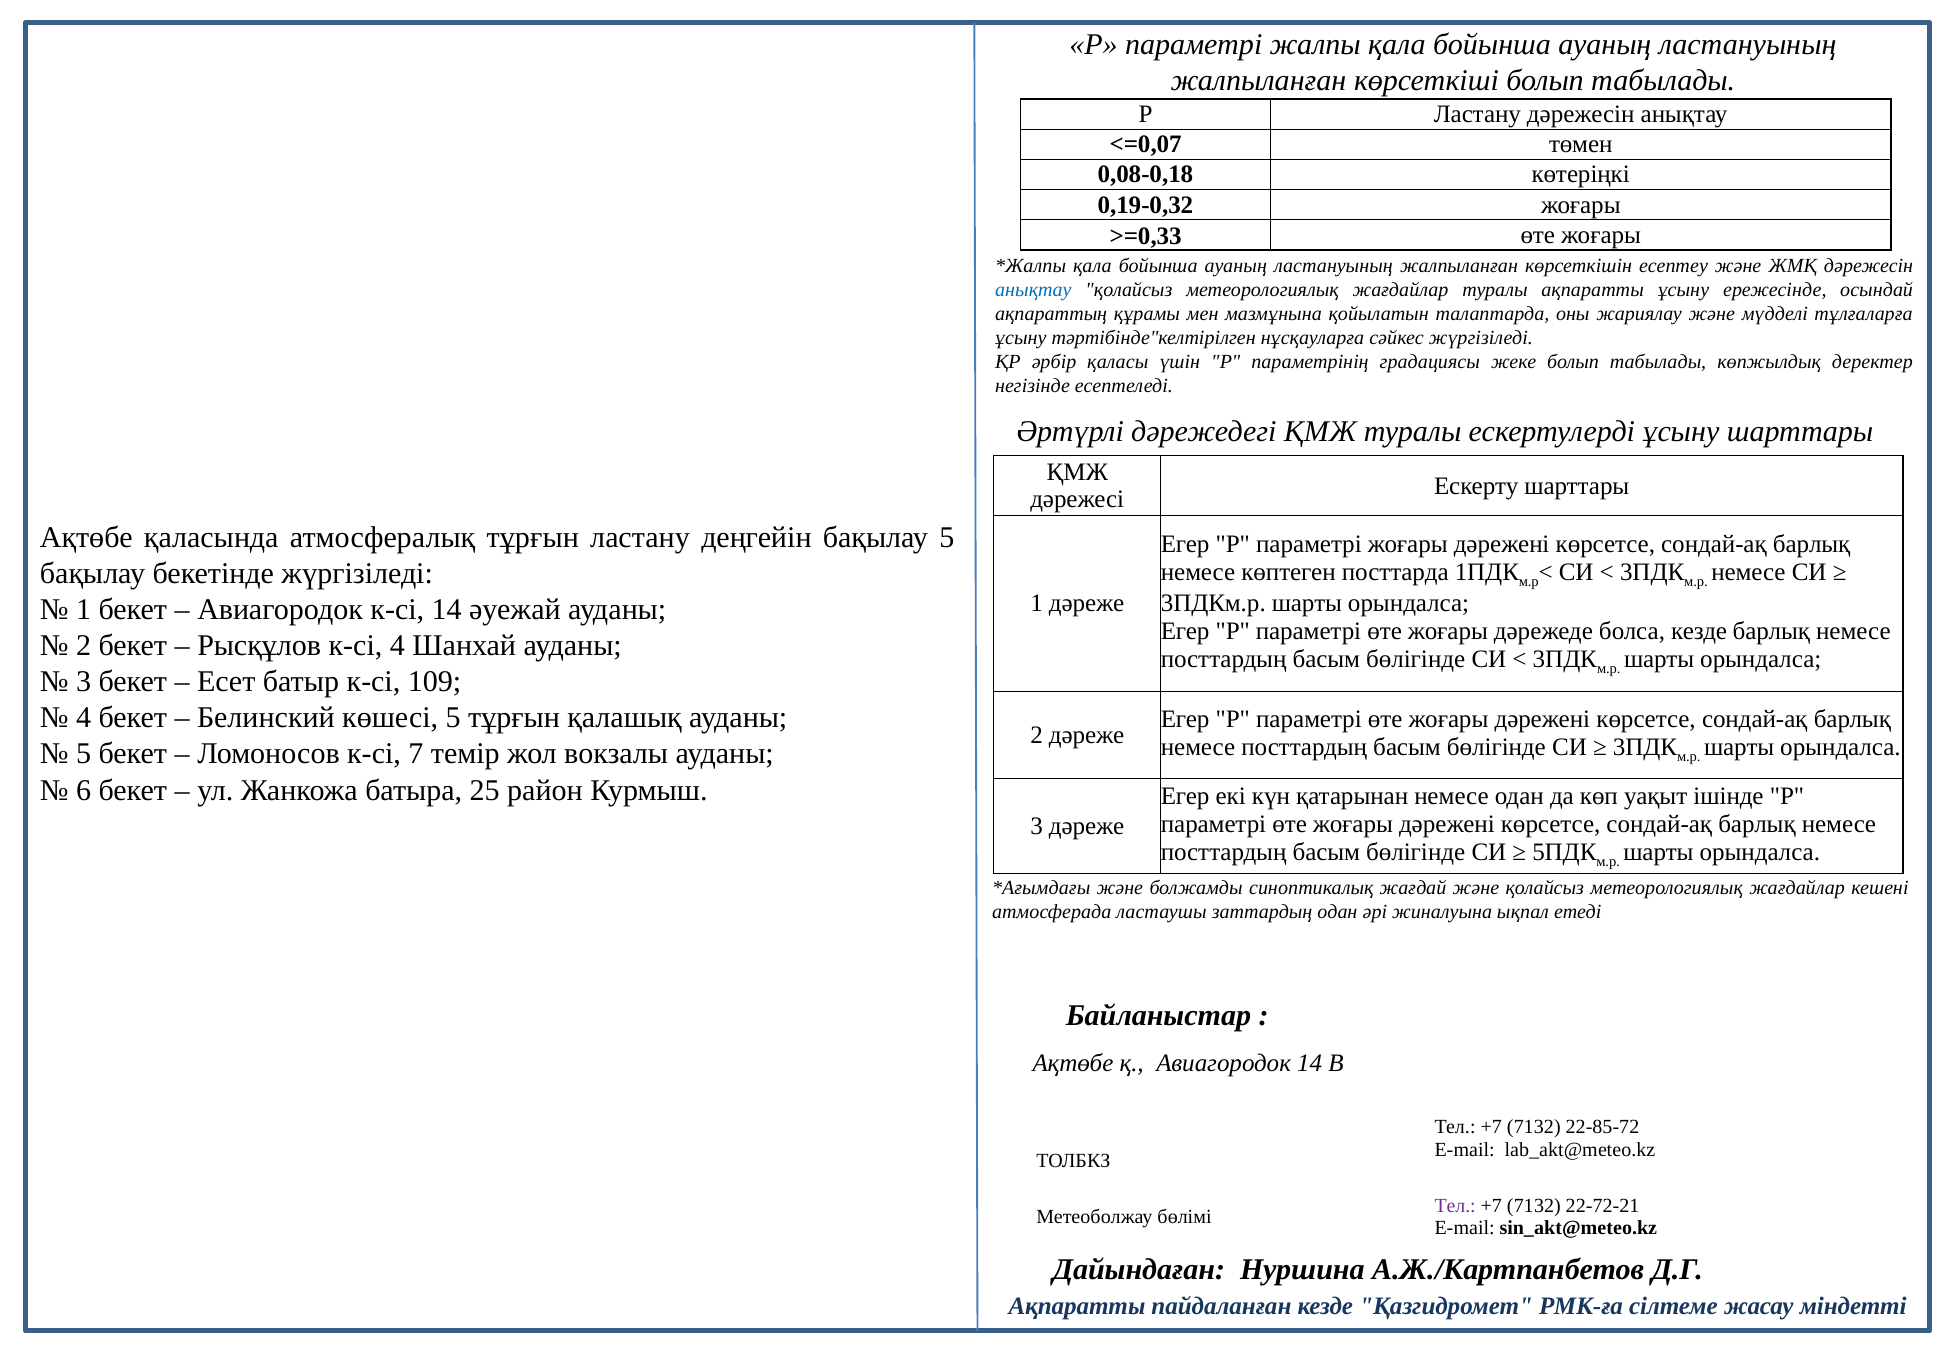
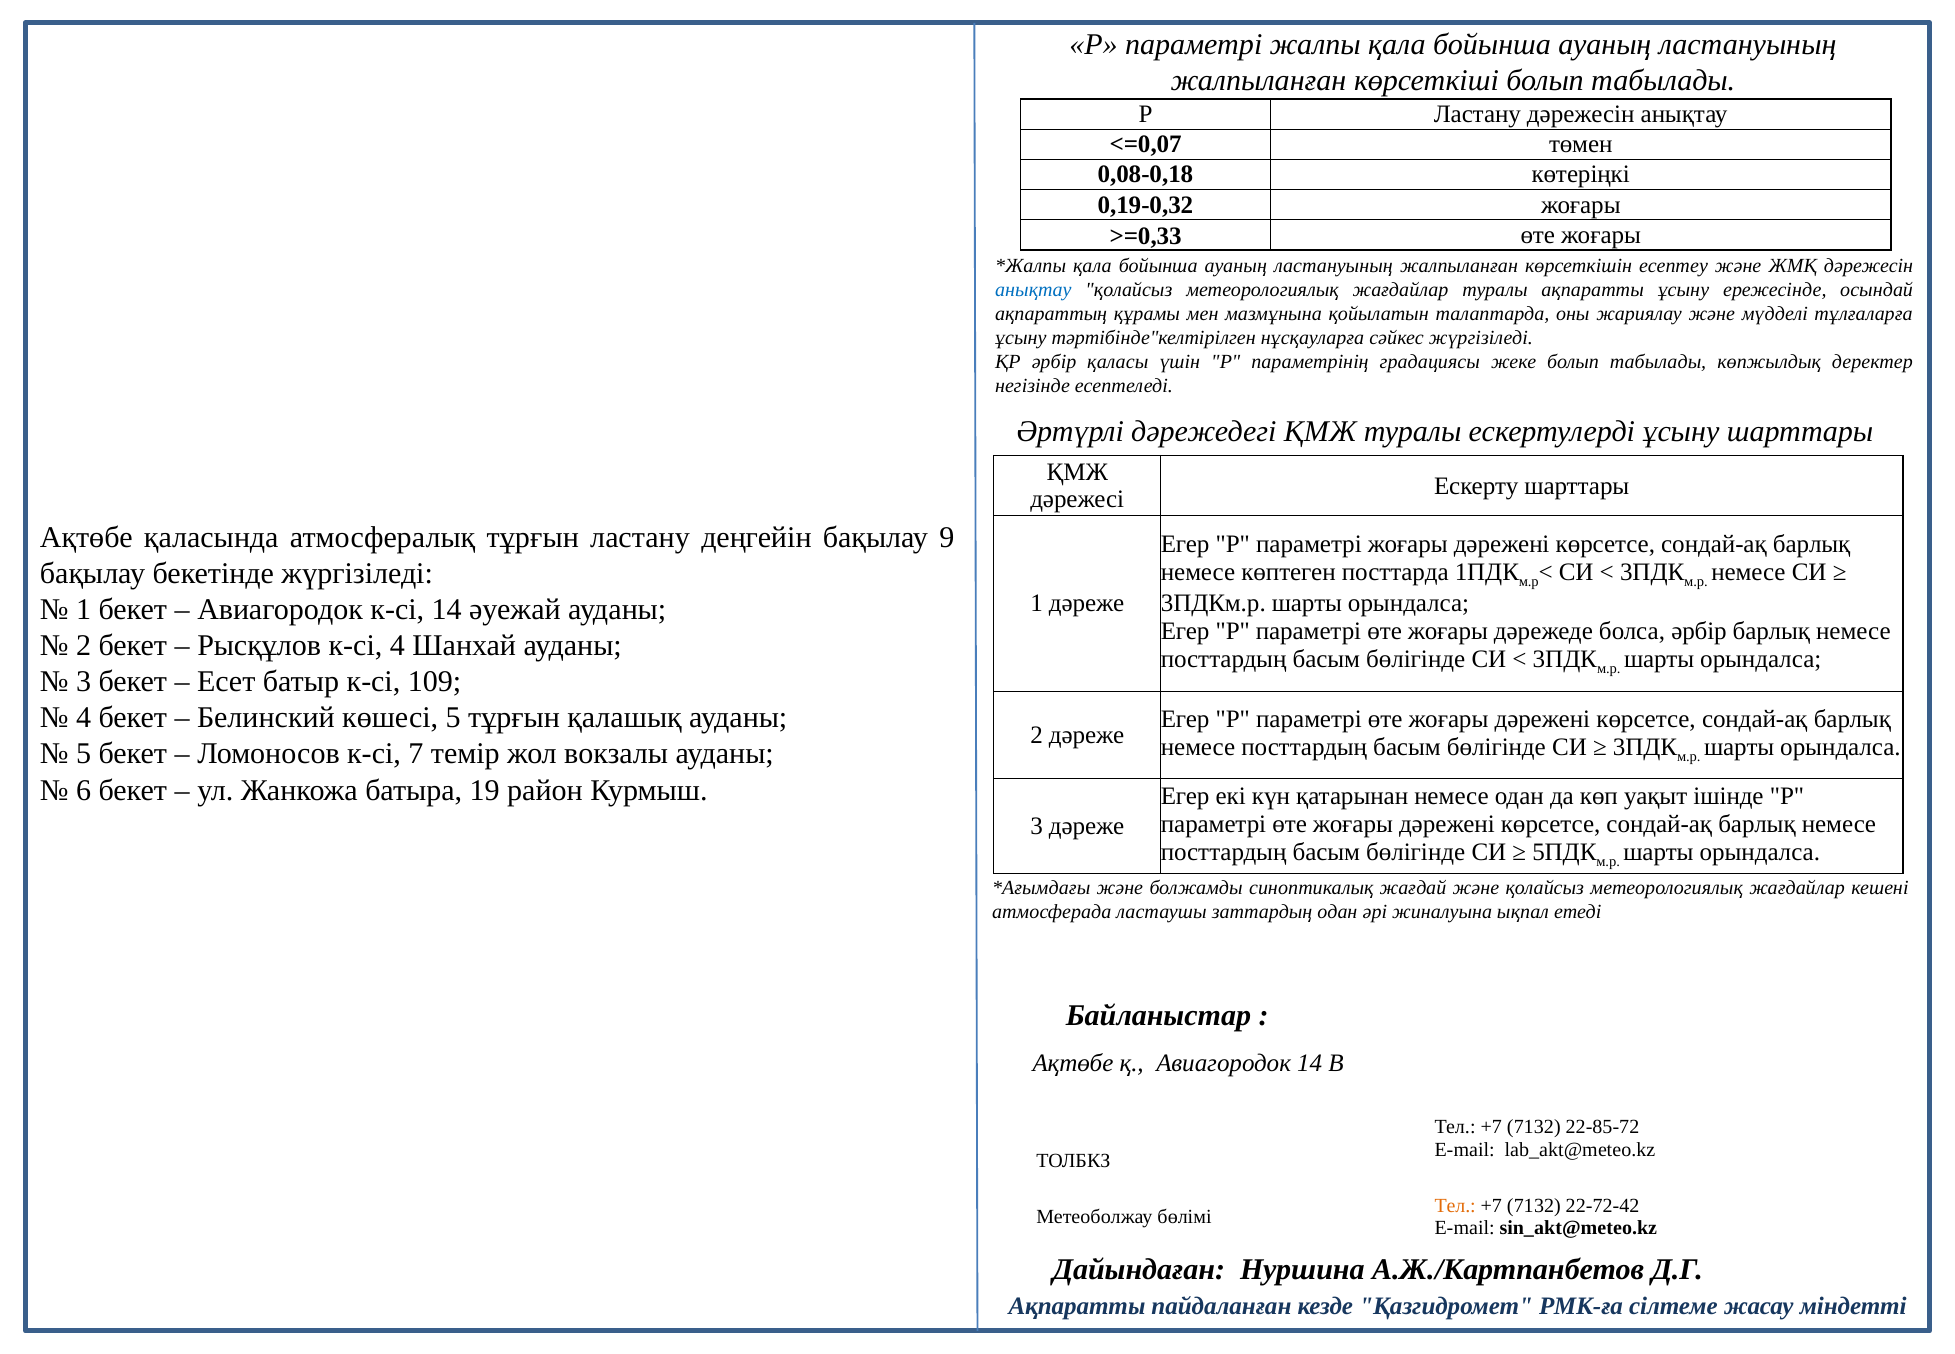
бақылау 5: 5 -> 9 (947, 537)
болса кезде: кезде -> әрбір (1699, 631)
25: 25 -> 19 (485, 790)
Тел colour: purple -> orange (1455, 1205)
22-72-21: 22-72-21 -> 22-72-42 (1603, 1205)
